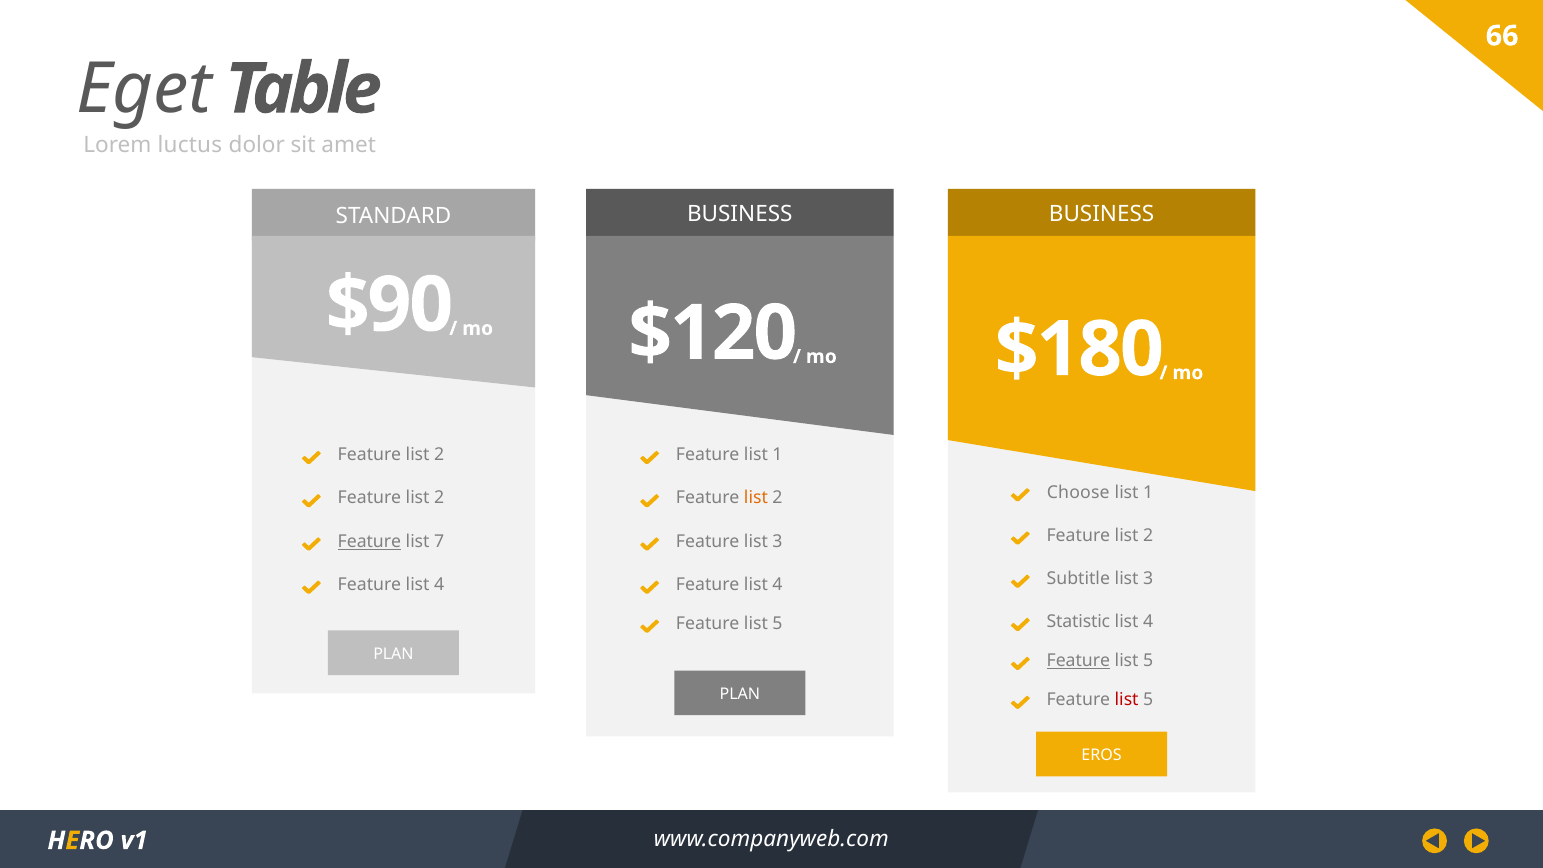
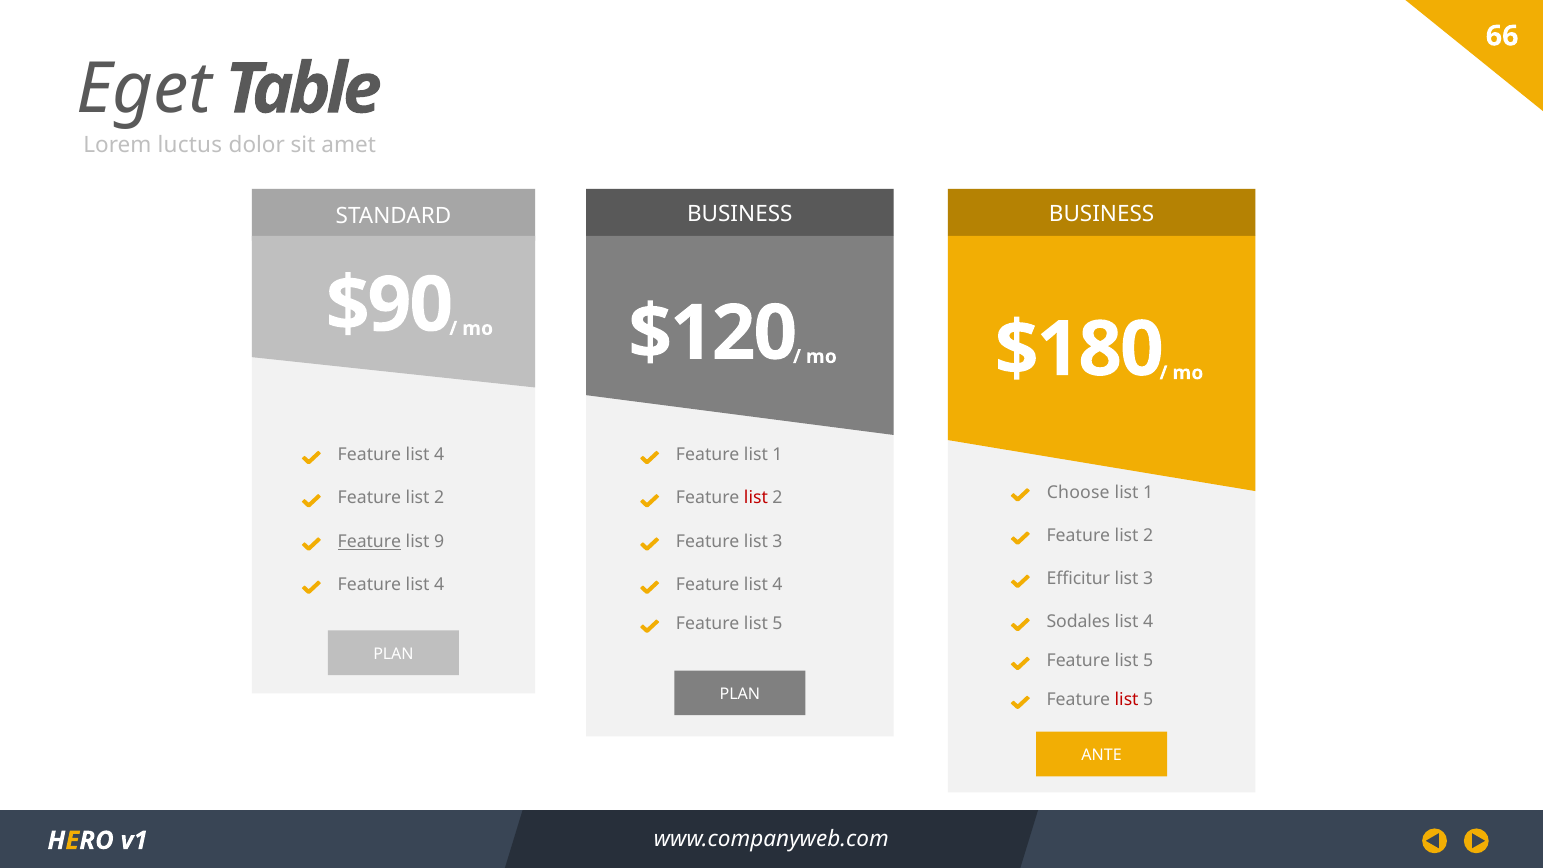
2: 2 -> 4 (439, 455)
list colour: orange -> red (756, 498)
7: 7 -> 9 (439, 541)
Subtitle: Subtitle -> Efficitur (1078, 579)
Statistic: Statistic -> Sodales (1078, 622)
Feature underline: present -> none (1078, 661)
EROS: EROS -> ANTE (1102, 755)
